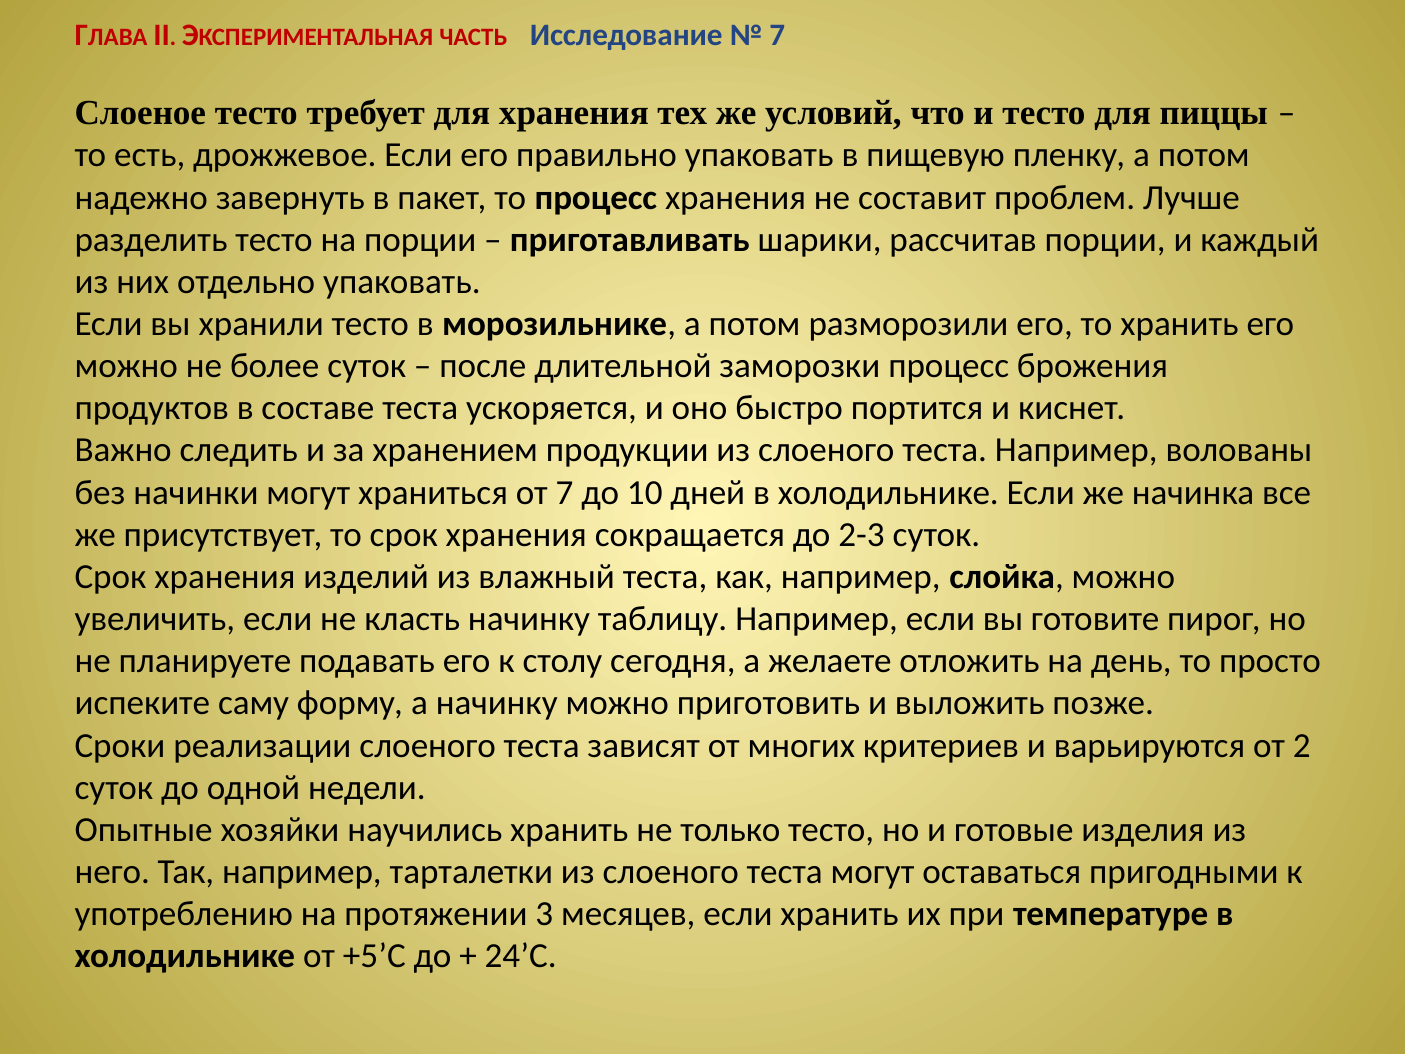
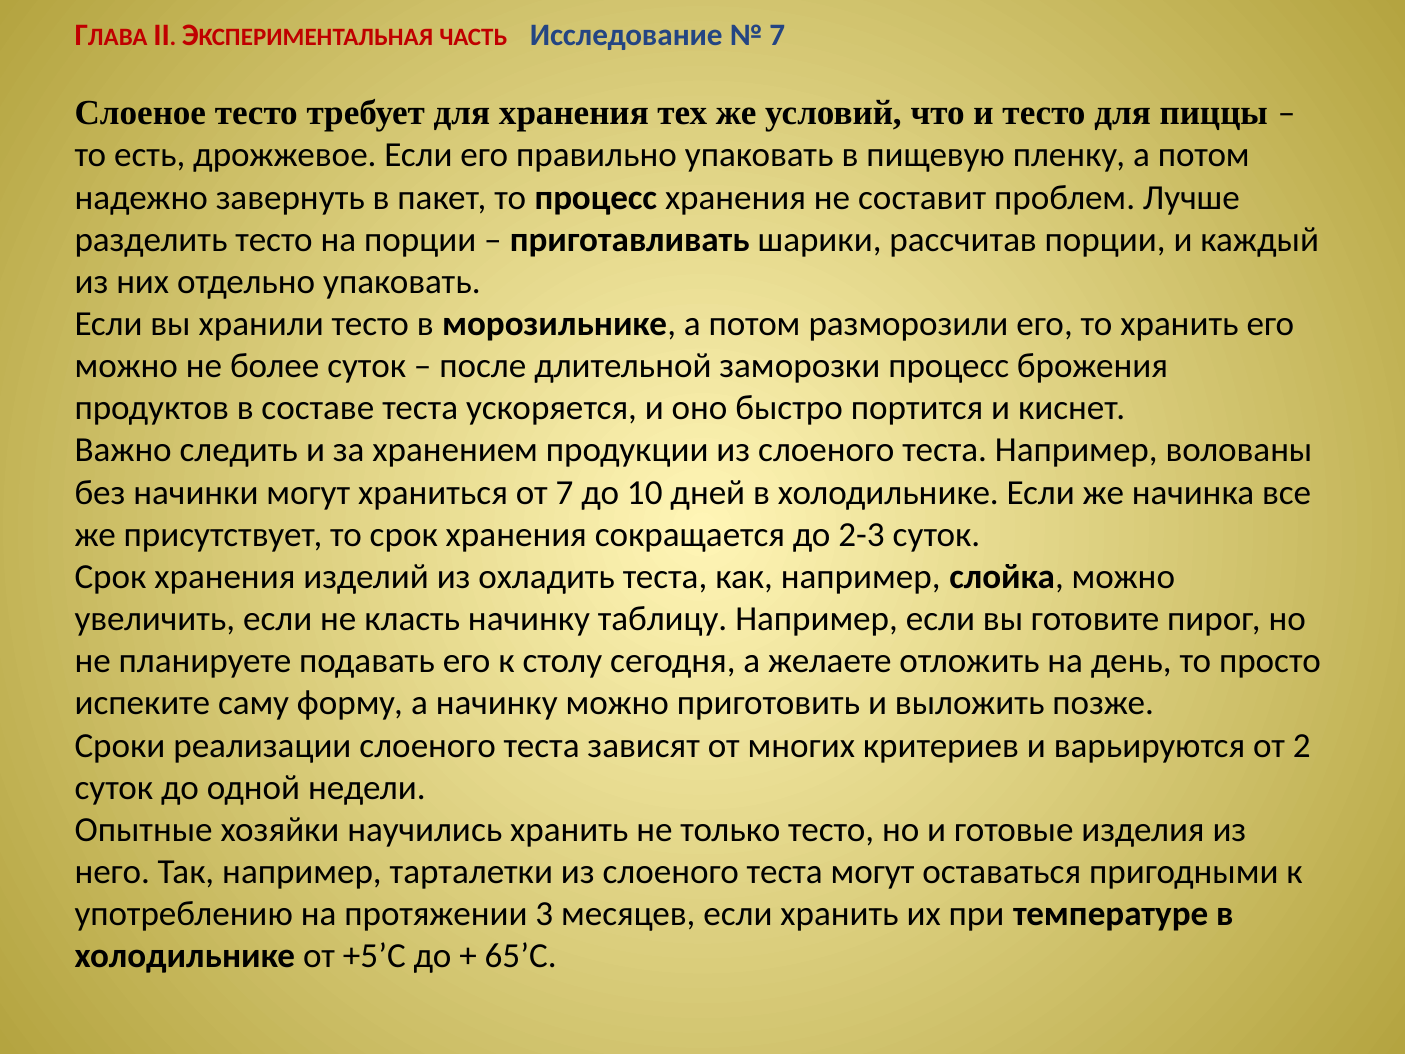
влажный: влажный -> охладить (547, 577)
24’С: 24’С -> 65’С (521, 956)
